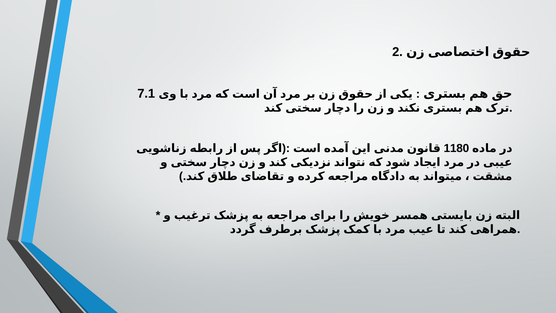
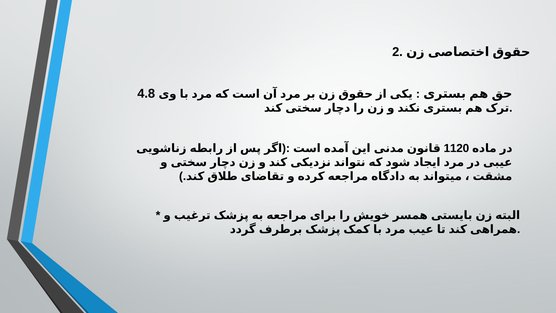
7.1: 7.1 -> 4.8 (146, 94)
1180: 1180 -> 1120 (456, 148)
